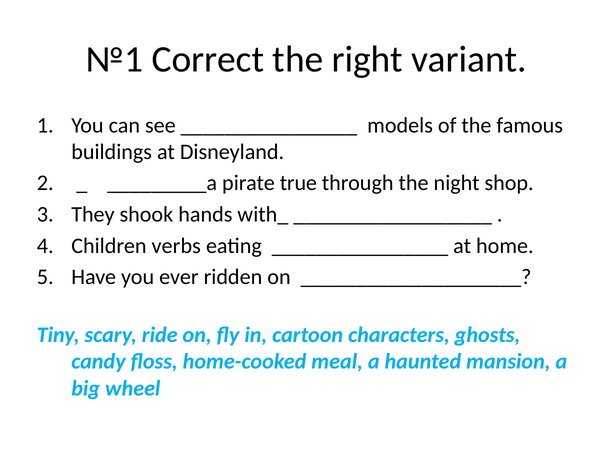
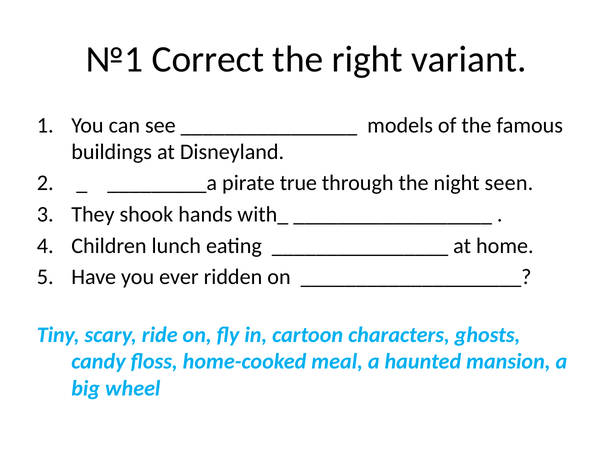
shop: shop -> seen (509, 183)
verbs: verbs -> lunch (176, 246)
